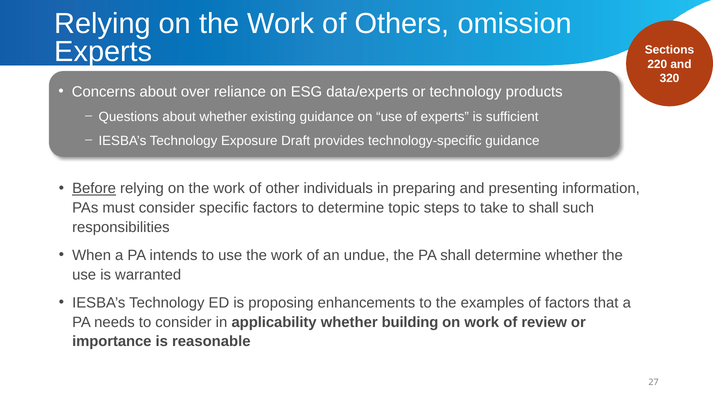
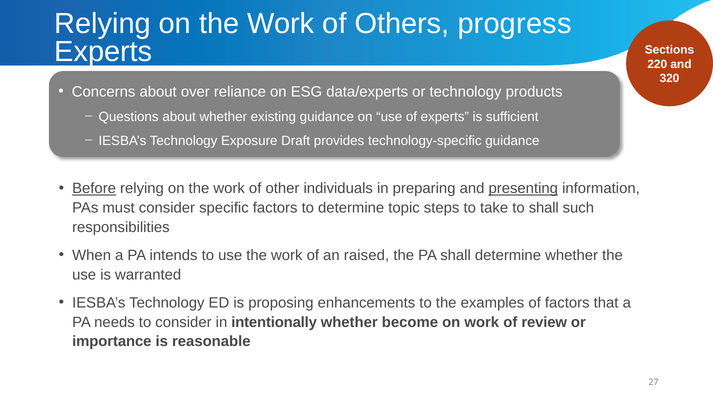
omission: omission -> progress (515, 24)
presenting underline: none -> present (523, 189)
undue: undue -> raised (366, 255)
applicability: applicability -> intentionally (274, 322)
building: building -> become (410, 322)
